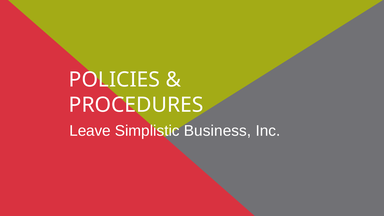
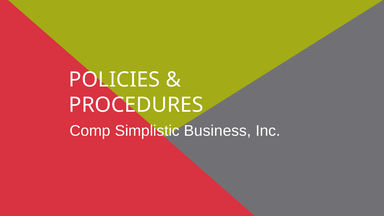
Leave: Leave -> Comp (90, 131)
